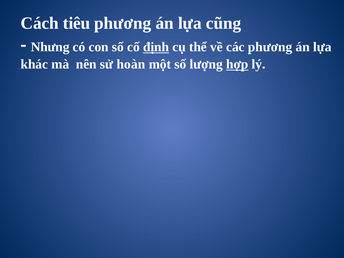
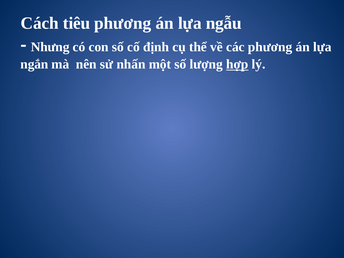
cũng: cũng -> ngẫu (224, 23)
định underline: present -> none (156, 47)
khác: khác -> ngắn (34, 64)
hoàn: hoàn -> nhấn (131, 64)
